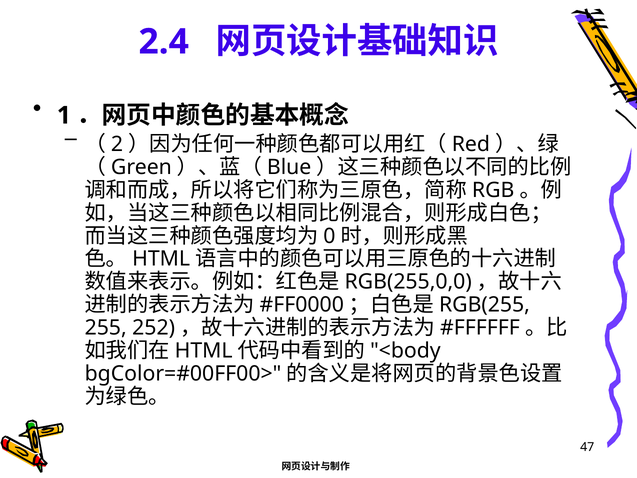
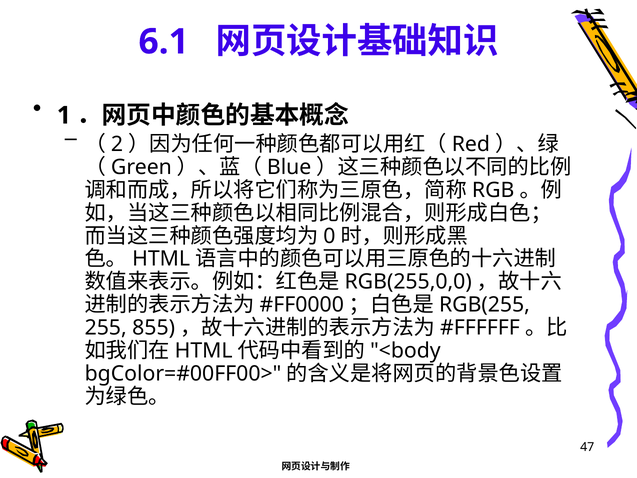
2.4: 2.4 -> 6.1 (164, 42)
252: 252 -> 855 (154, 328)
